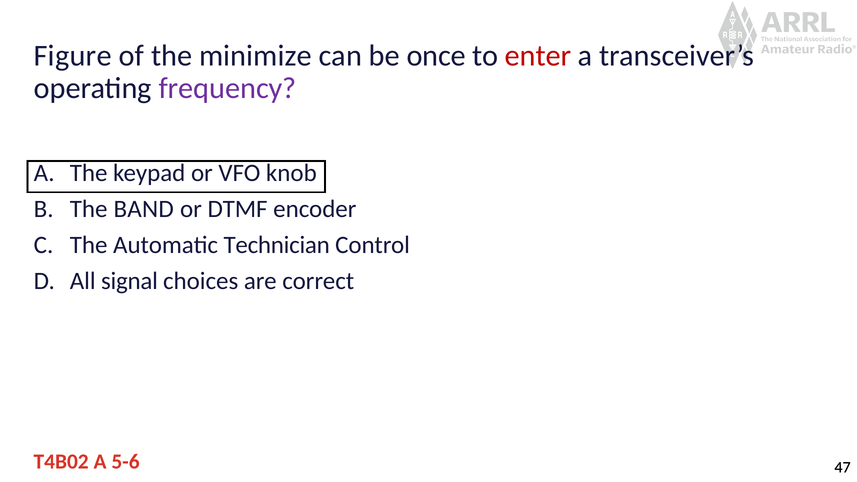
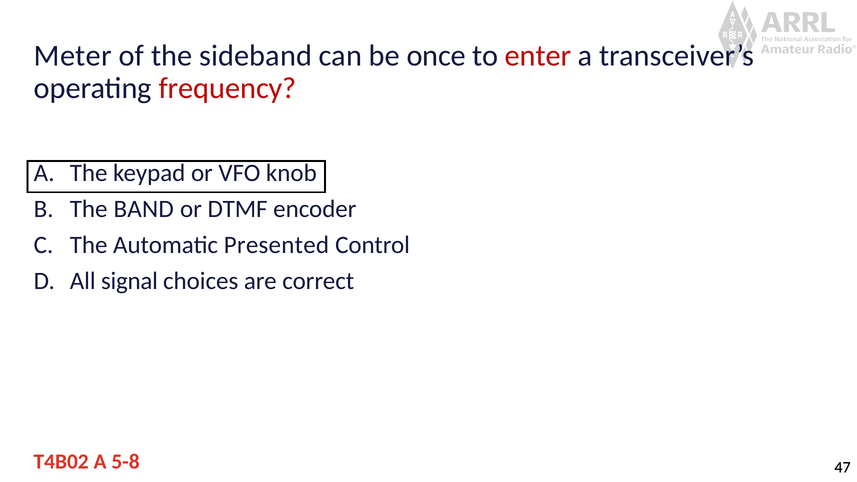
Figure: Figure -> Meter (73, 56)
minimize: minimize -> sideband (256, 56)
frequency colour: purple -> red (228, 88)
Technician: Technician -> Presented (276, 245)
5-6: 5-6 -> 5-8 (126, 462)
